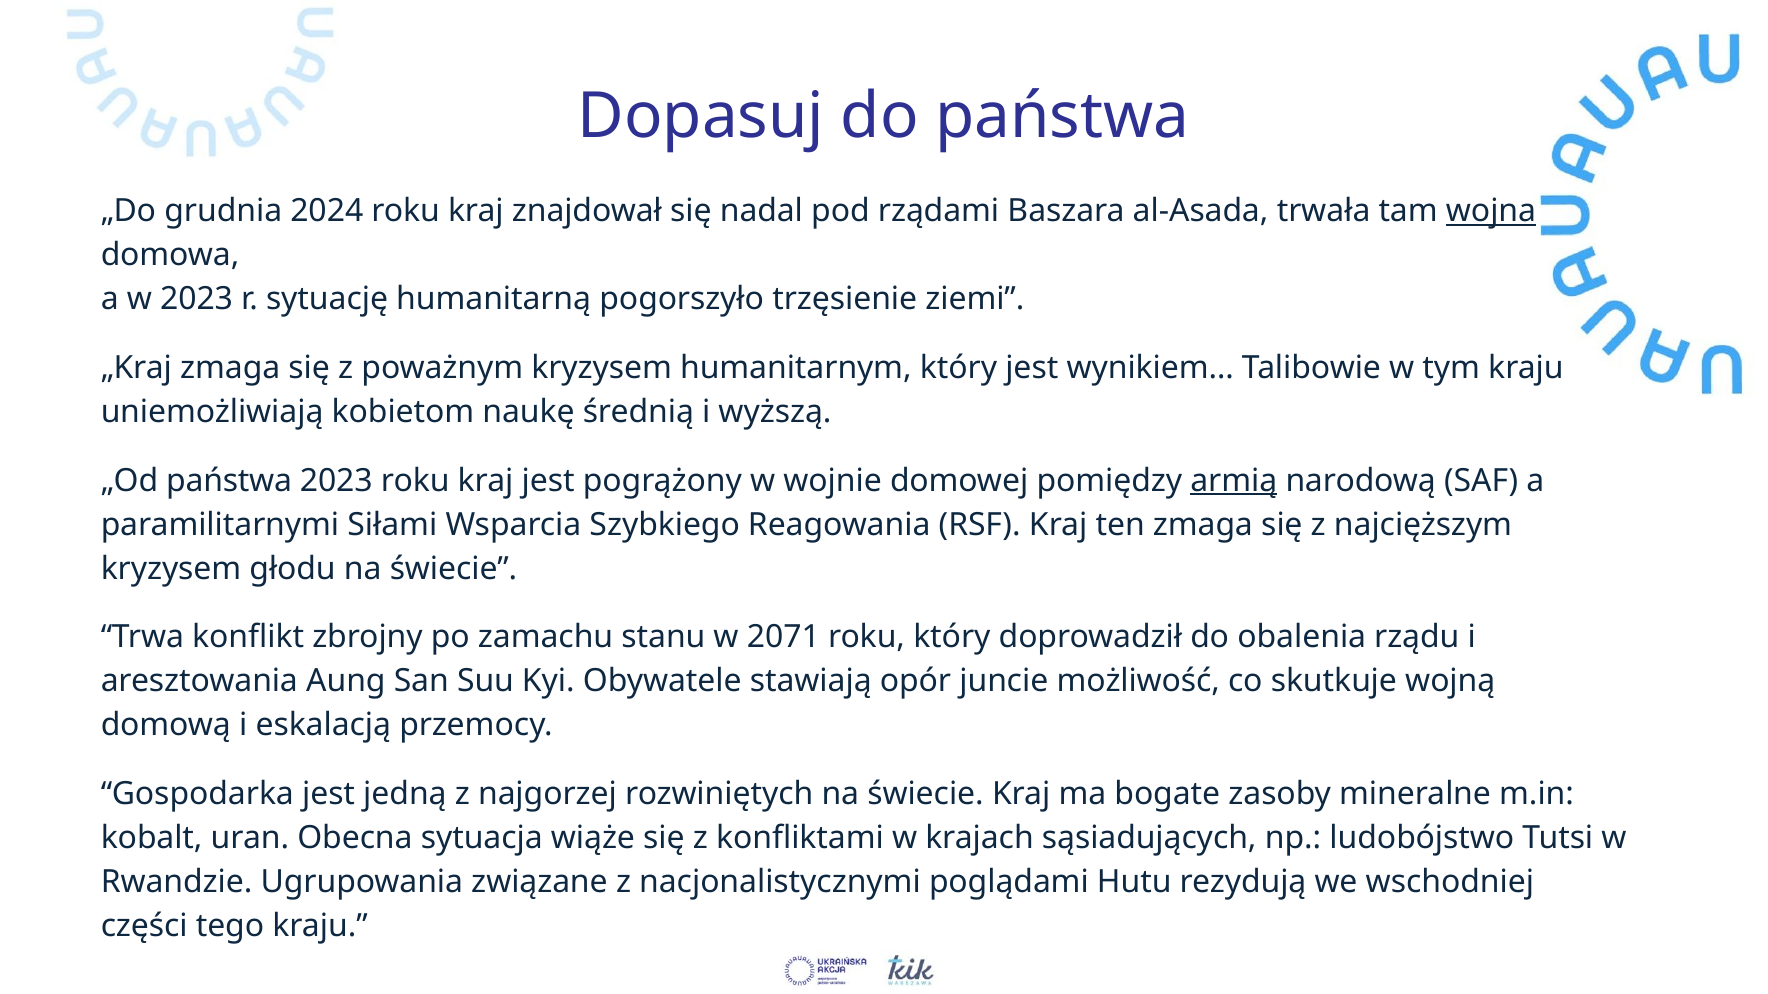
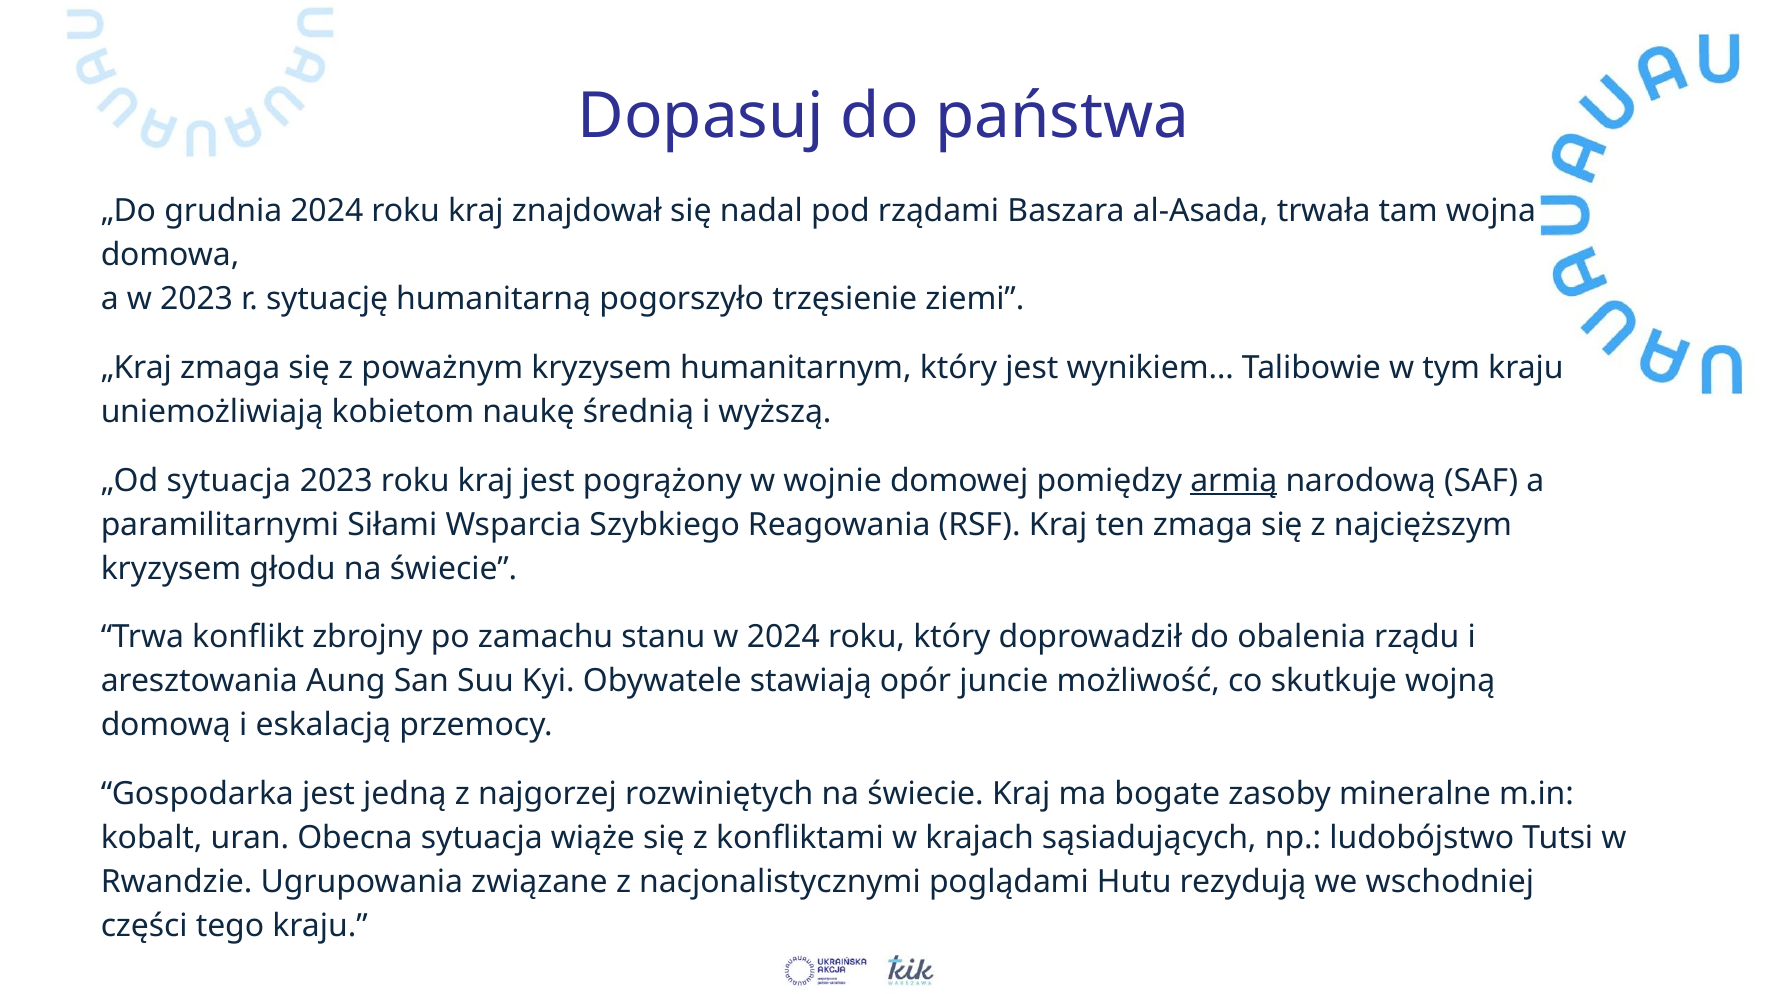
wojna underline: present -> none (1491, 211)
„Od państwa: państwa -> sytuacja (229, 481)
w 2071: 2071 -> 2024 (783, 637)
